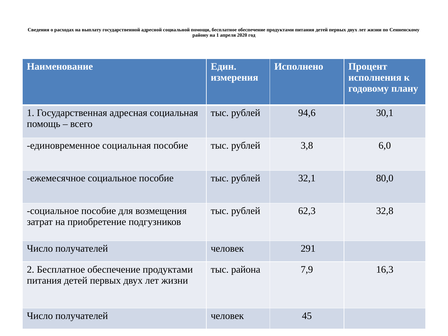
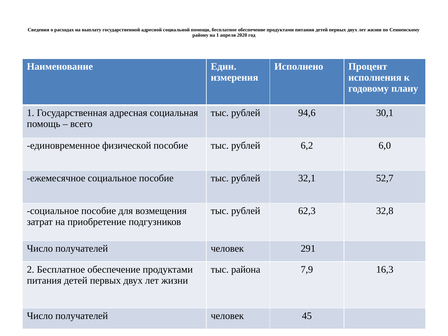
единовременное социальная: социальная -> физической (127, 146)
3,8: 3,8 -> 6,2 (307, 146)
80,0: 80,0 -> 52,7 (385, 178)
